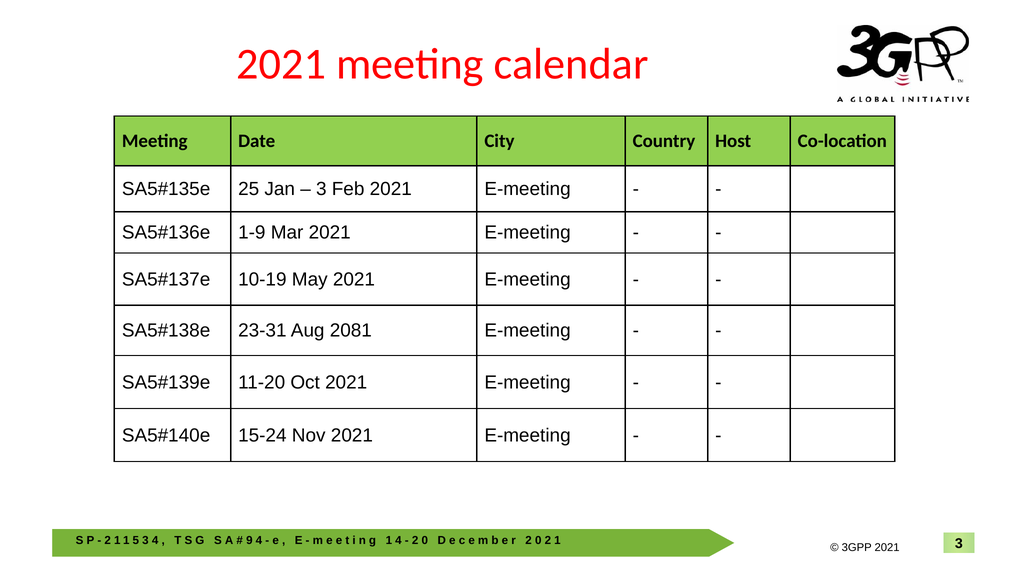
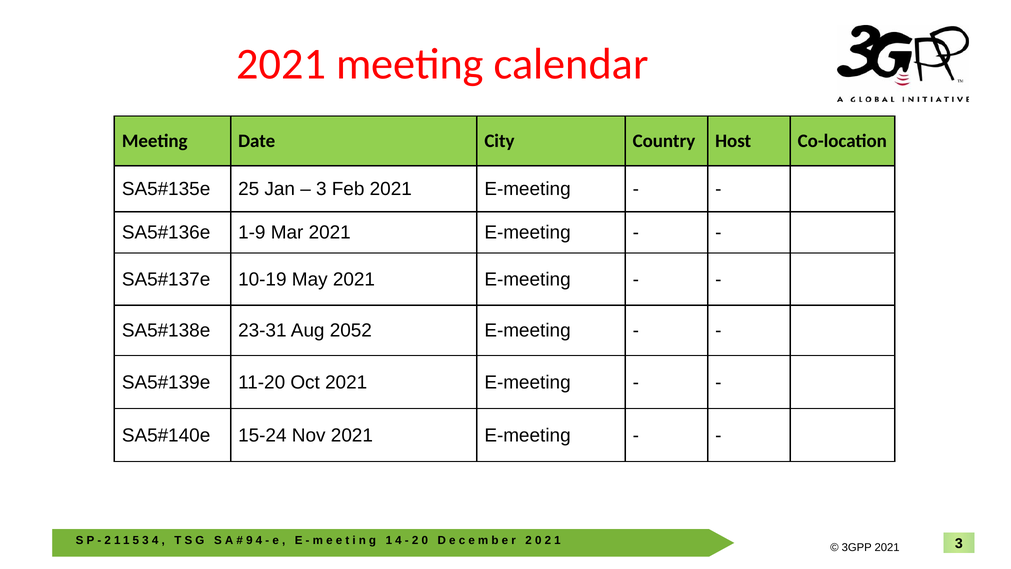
2081: 2081 -> 2052 (351, 331)
